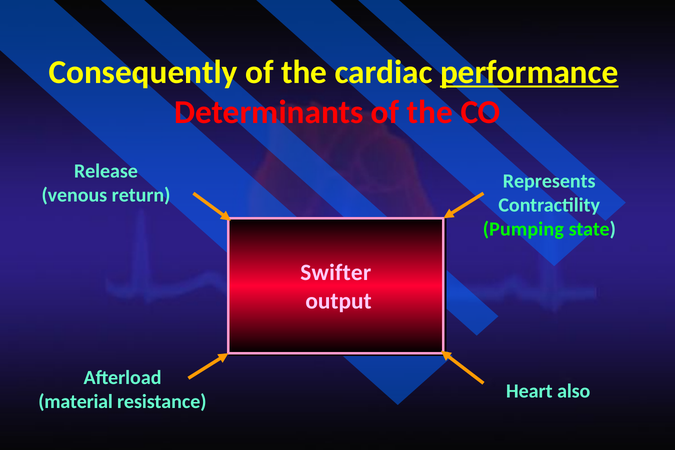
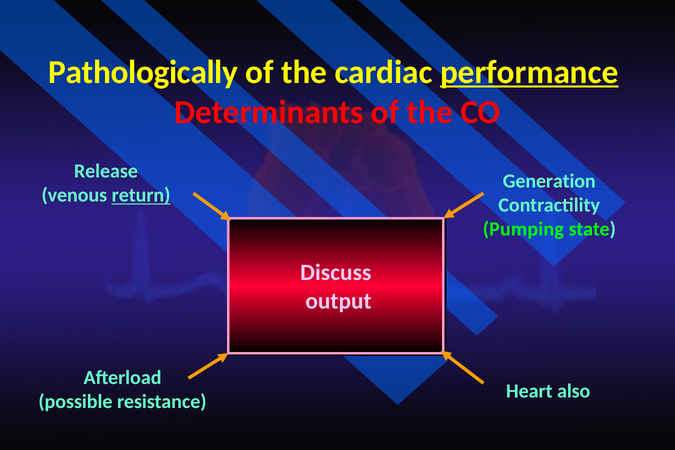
Consequently: Consequently -> Pathologically (143, 72)
Represents: Represents -> Generation (549, 181)
return underline: none -> present (141, 195)
Swifter: Swifter -> Discuss (336, 273)
material: material -> possible (75, 402)
